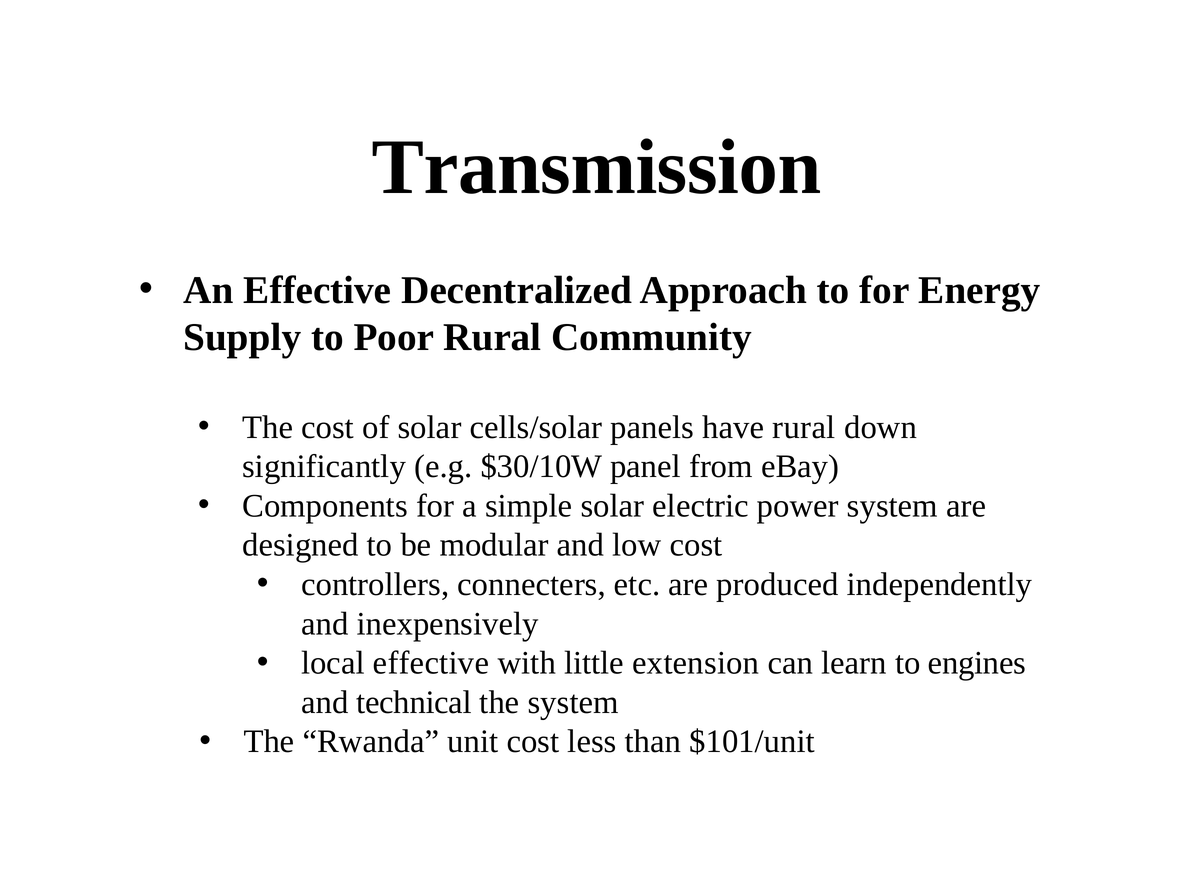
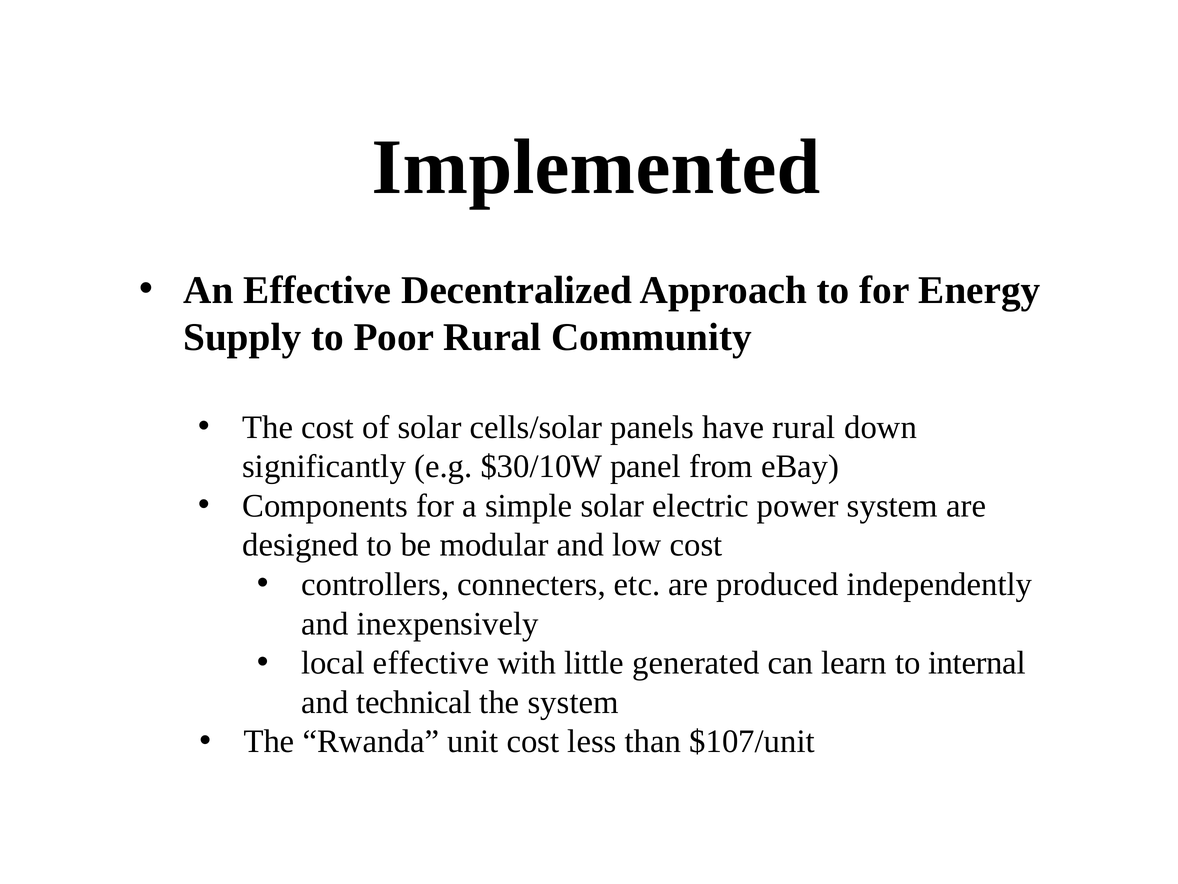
Transmission: Transmission -> Implemented (596, 167)
extension: extension -> generated (696, 663)
engines: engines -> internal (977, 663)
$101/unit: $101/unit -> $107/unit (752, 741)
